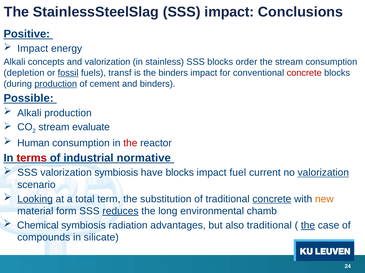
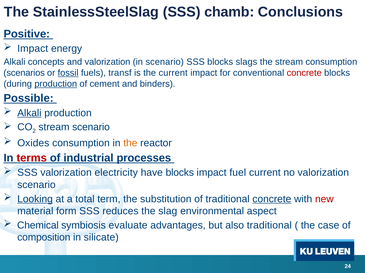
SSS impact: impact -> chamb (229, 12)
in stainless: stainless -> scenario (165, 62)
order: order -> slags (246, 62)
depletion: depletion -> scenarios (24, 73)
the binders: binders -> current (173, 73)
Alkali underline: none -> present (29, 113)
stream evaluate: evaluate -> scenario (91, 127)
Human: Human -> Oxides (33, 143)
the colour: red -> orange (130, 143)
normative: normative -> processes (144, 158)
valorization symbiosis: symbiosis -> electricity (116, 173)
valorization underline: present -> none (323, 173)
new colour: orange -> red (324, 199)
reduces underline: present -> none (120, 212)
long: long -> slag (168, 212)
chamb: chamb -> aspect (262, 212)
radiation: radiation -> evaluate (128, 226)
the underline: present -> none (308, 226)
compounds: compounds -> composition (44, 238)
